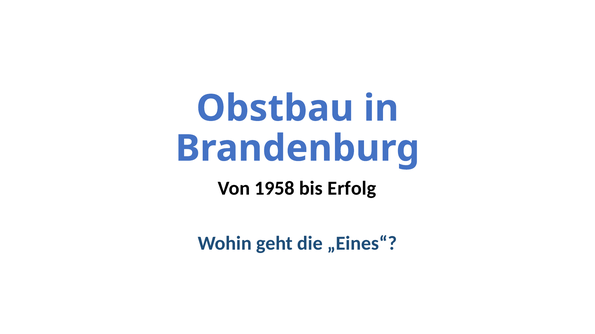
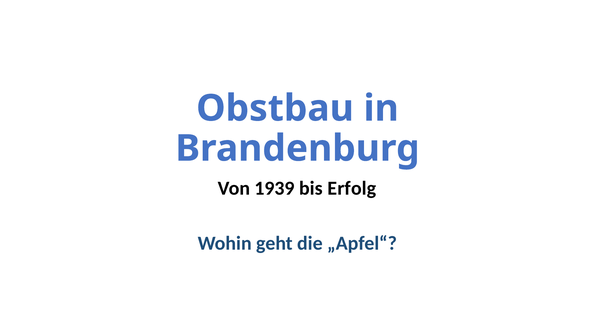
1958: 1958 -> 1939 (275, 189)
„Eines“: „Eines“ -> „Apfel“ (362, 244)
